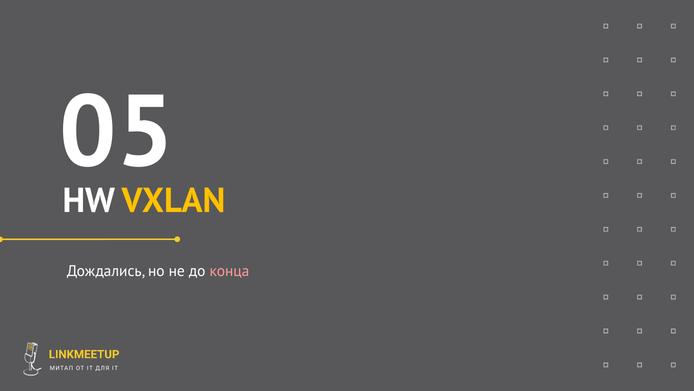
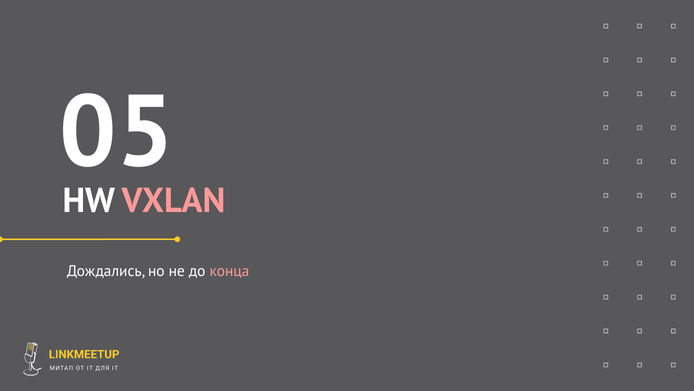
VXLAN colour: yellow -> pink (174, 200)
